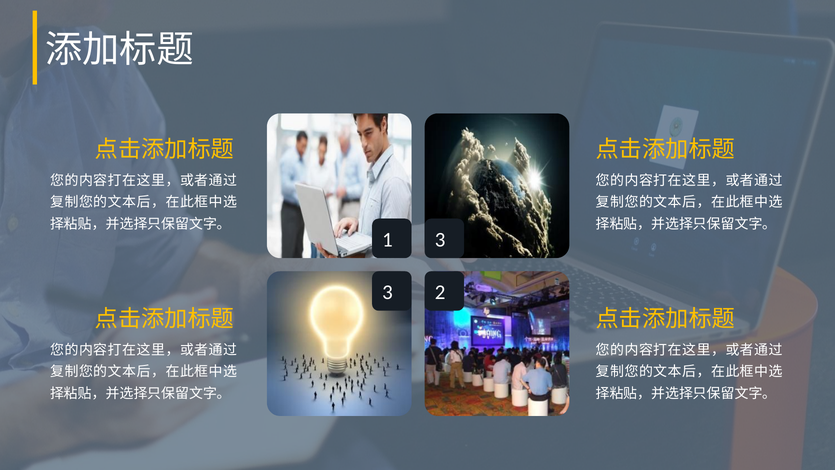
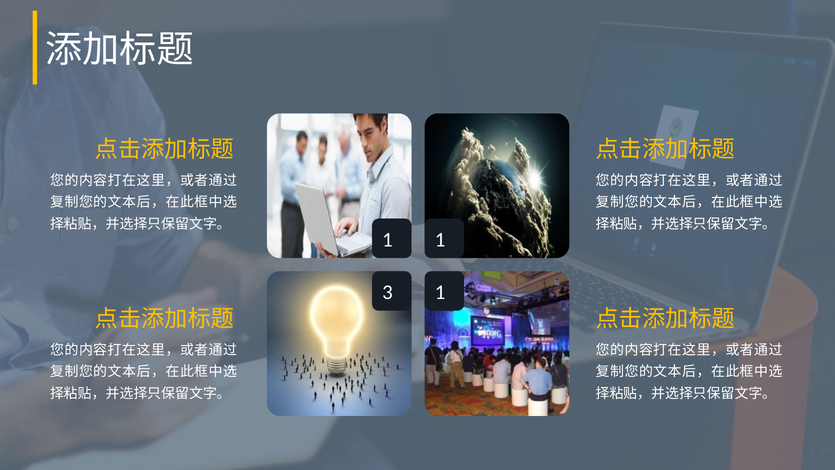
1 3: 3 -> 1 (440, 240)
3 2: 2 -> 1 (440, 292)
